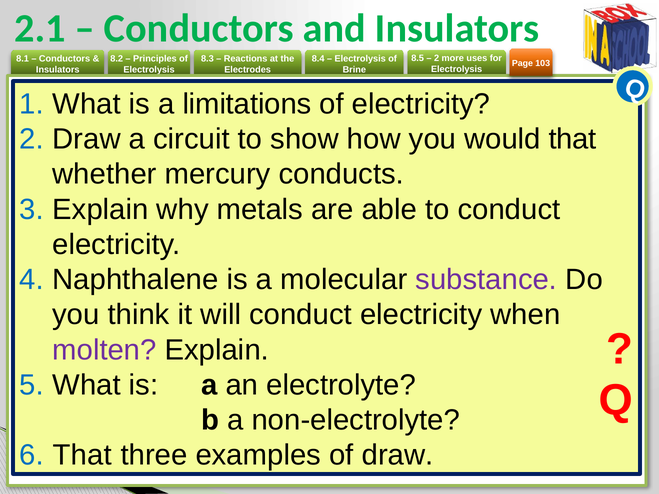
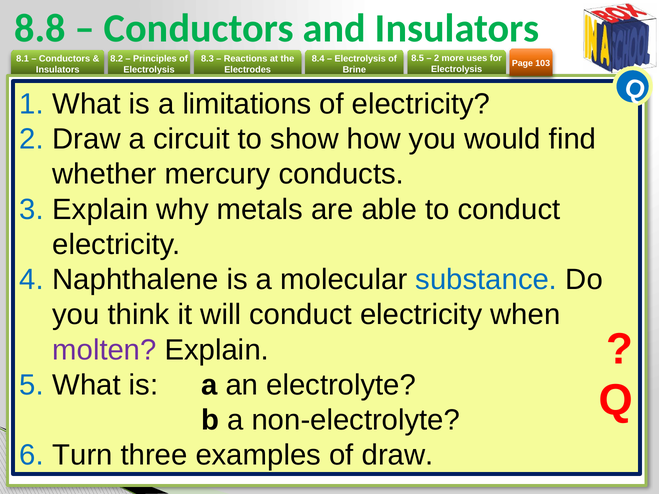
2.1: 2.1 -> 8.8 (40, 29)
would that: that -> find (572, 139)
substance colour: purple -> blue (486, 280)
That: That -> Turn (82, 456)
